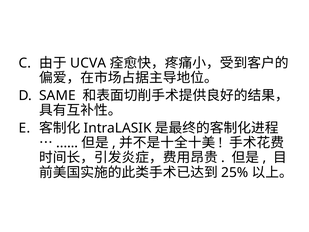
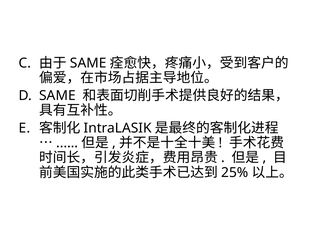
UCVA: UCVA -> SAME (88, 63)
